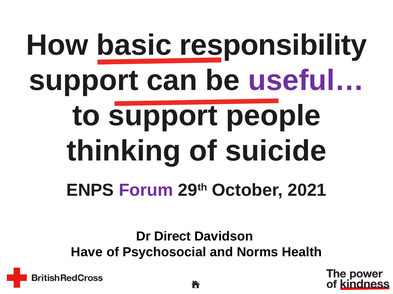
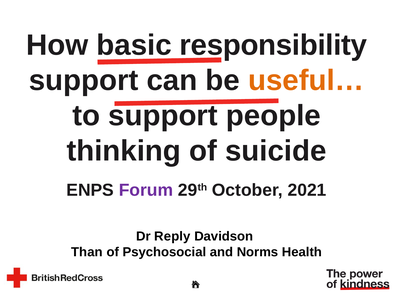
useful… colour: purple -> orange (306, 81)
Direct: Direct -> Reply (172, 237)
Have: Have -> Than (87, 253)
